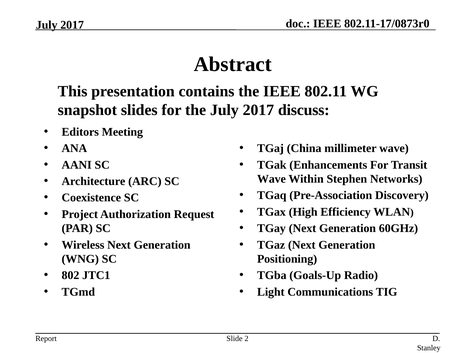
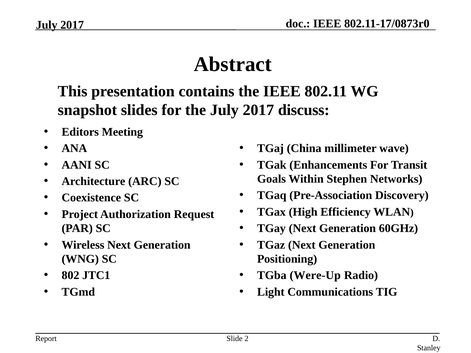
Wave: Wave -> Goals (271, 179)
Goals-Up: Goals-Up -> Were-Up (315, 276)
